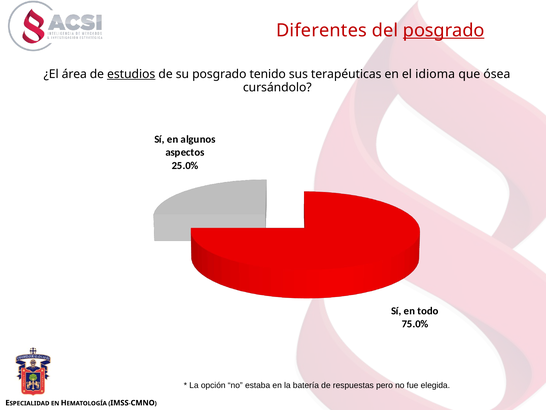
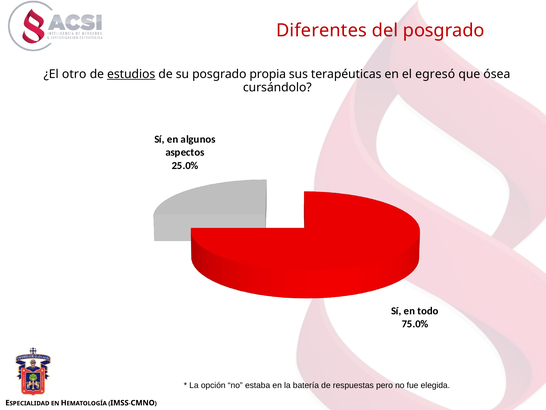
posgrado underline: present -> none (444, 30)
área: área -> otro (74, 74)
tenido: tenido -> propia (268, 74)
idioma: idioma -> egresó (435, 74)
